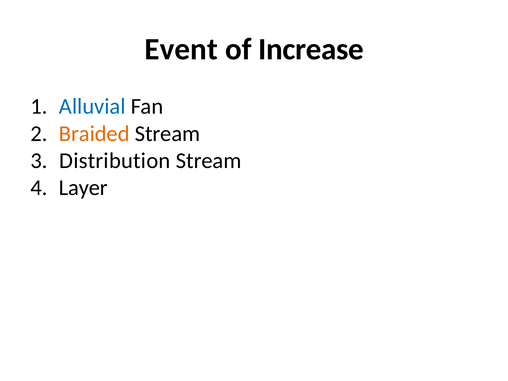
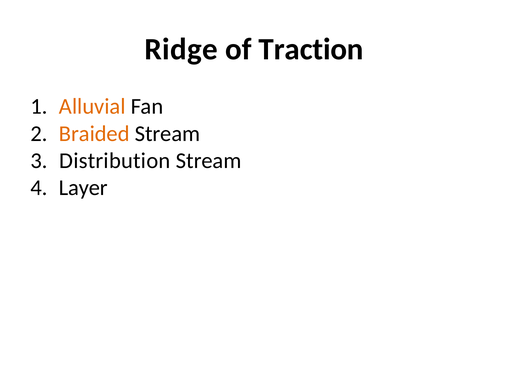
Event: Event -> Ridge (181, 49)
Increase: Increase -> Traction (311, 49)
Alluvial colour: blue -> orange (92, 107)
